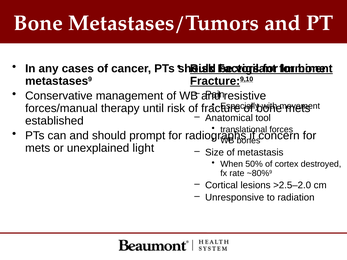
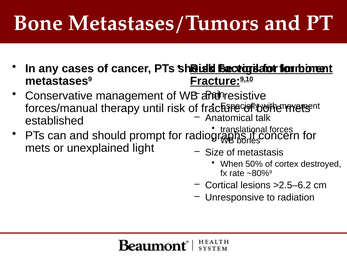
tool: tool -> talk (263, 118)
>2.5–2.0: >2.5–2.0 -> >2.5–6.2 (292, 185)
